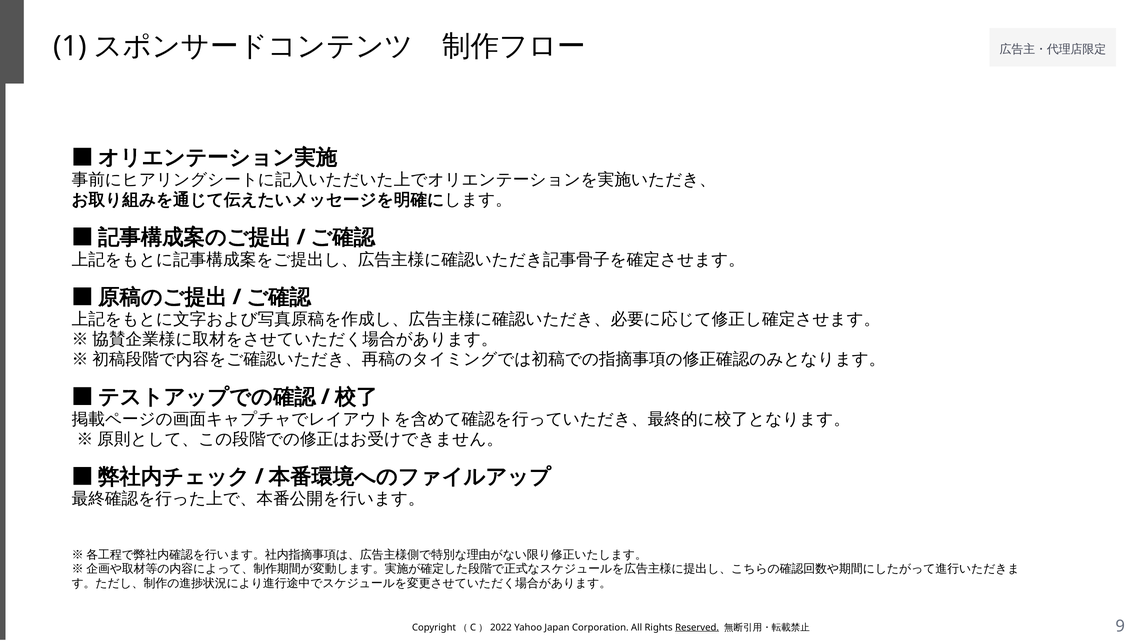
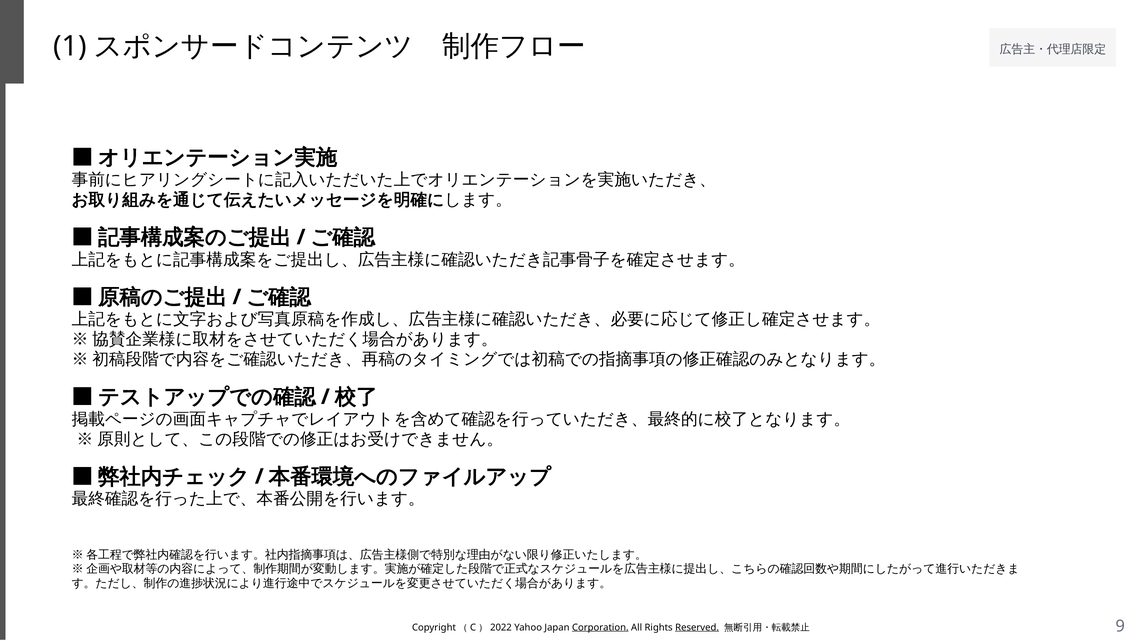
Corporation underline: none -> present (600, 628)
